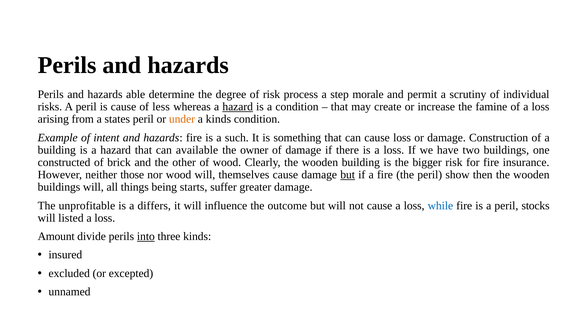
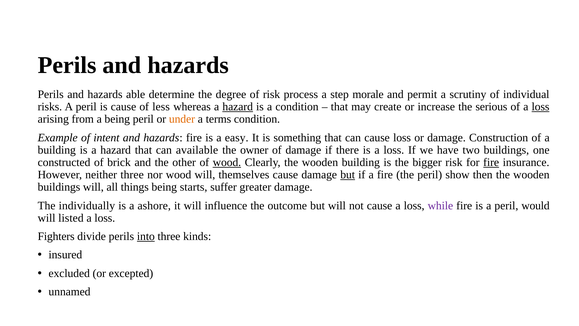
famine: famine -> serious (491, 107)
loss underline: none -> present (541, 107)
a states: states -> being (117, 119)
a kinds: kinds -> terms (218, 119)
such: such -> easy (237, 138)
wood underline: none -> present (227, 162)
fire underline: none -> present (491, 162)
neither those: those -> three (132, 175)
unprofitable: unprofitable -> individually (87, 205)
differs: differs -> ashore (154, 205)
while colour: blue -> purple (440, 205)
stocks: stocks -> would (536, 205)
Amount: Amount -> Fighters (56, 236)
